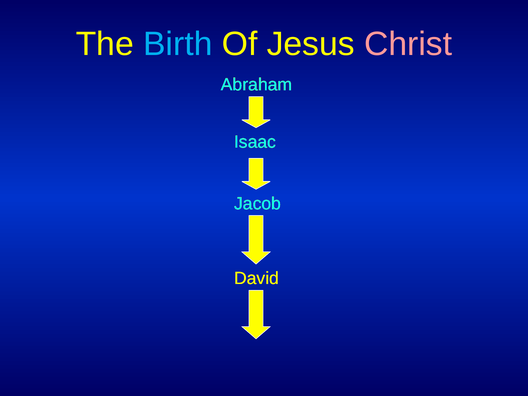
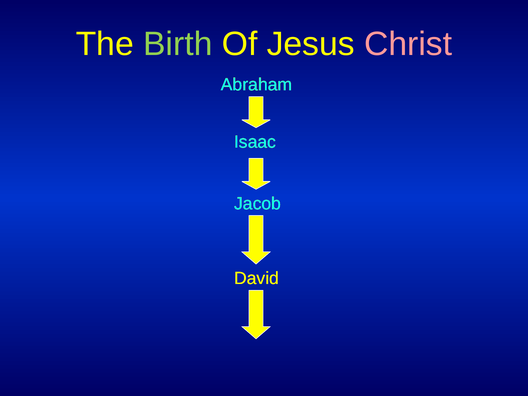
Birth colour: light blue -> light green (178, 44)
